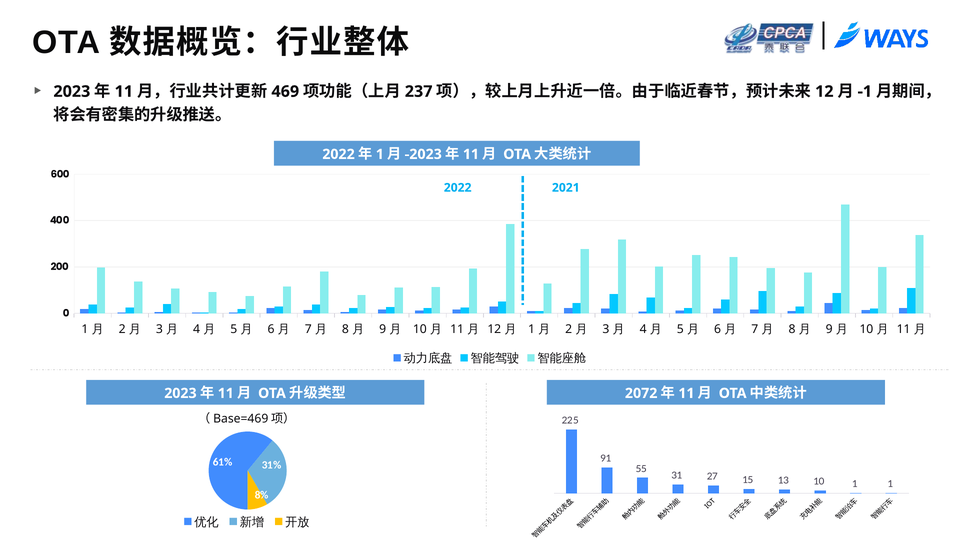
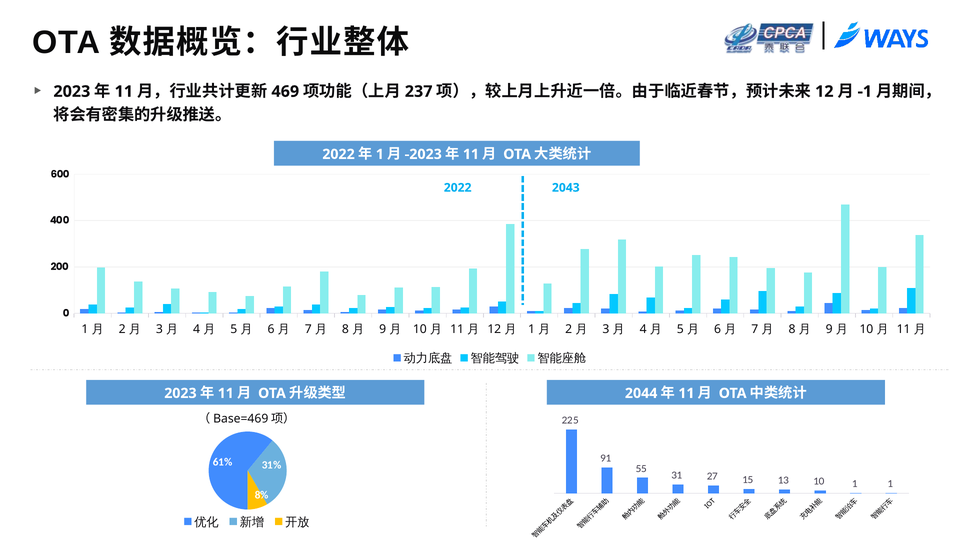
2021: 2021 -> 2043 (566, 188)
2072: 2072 -> 2044 (641, 394)
